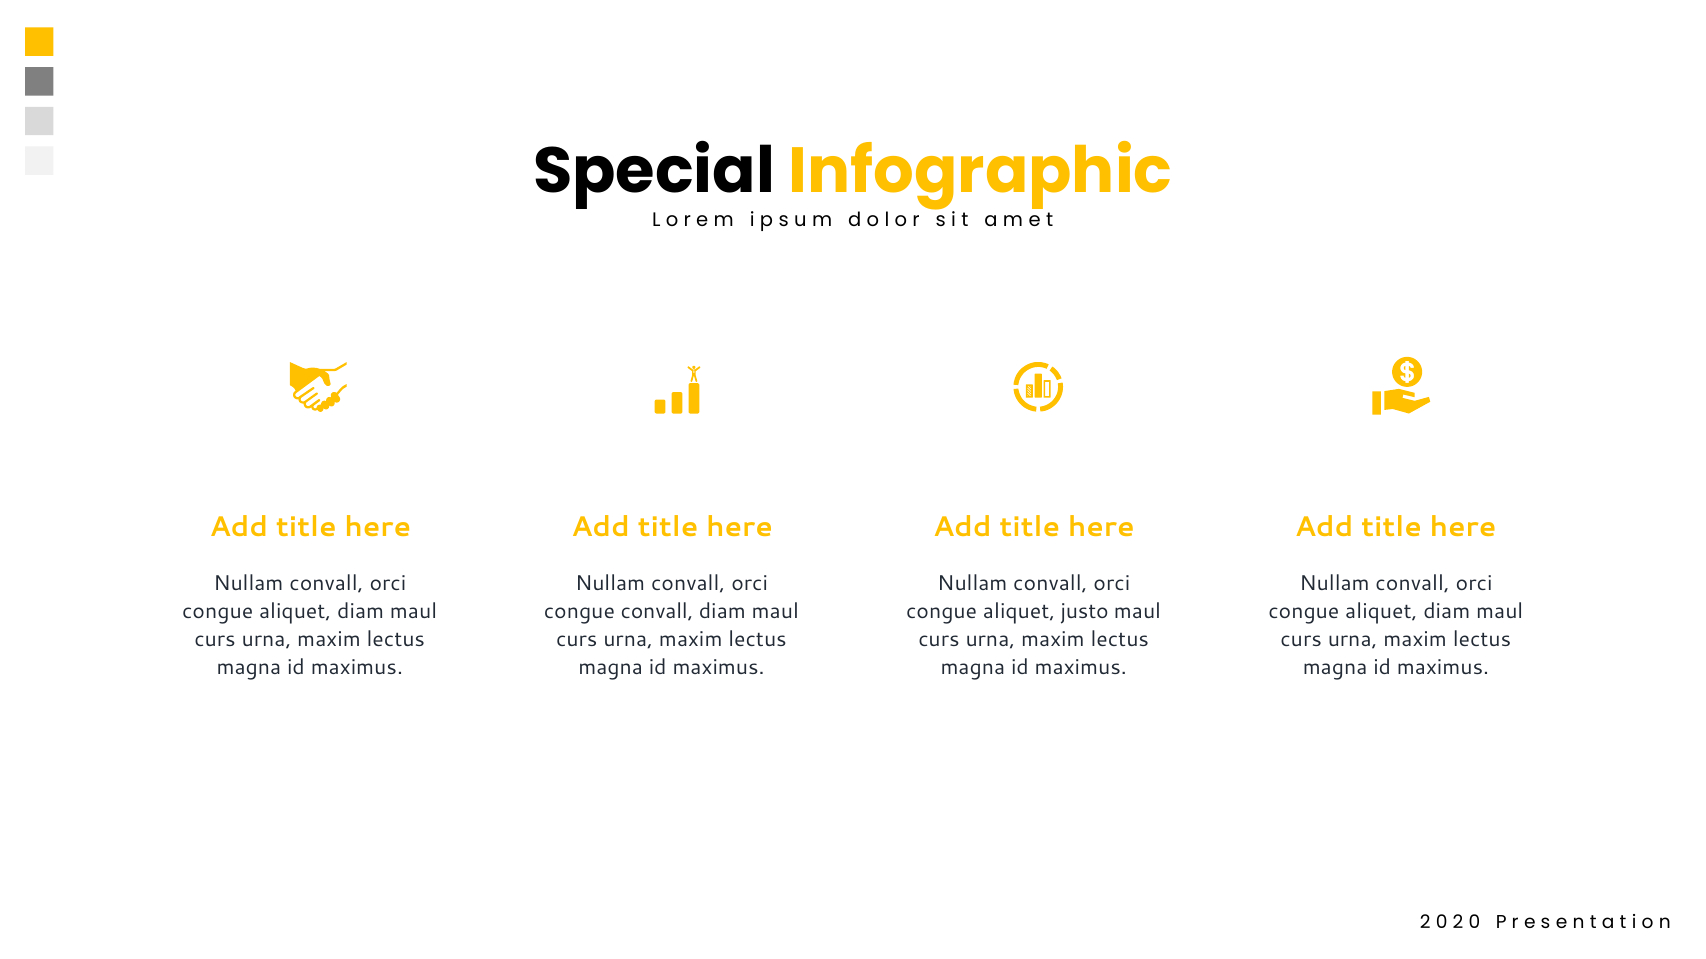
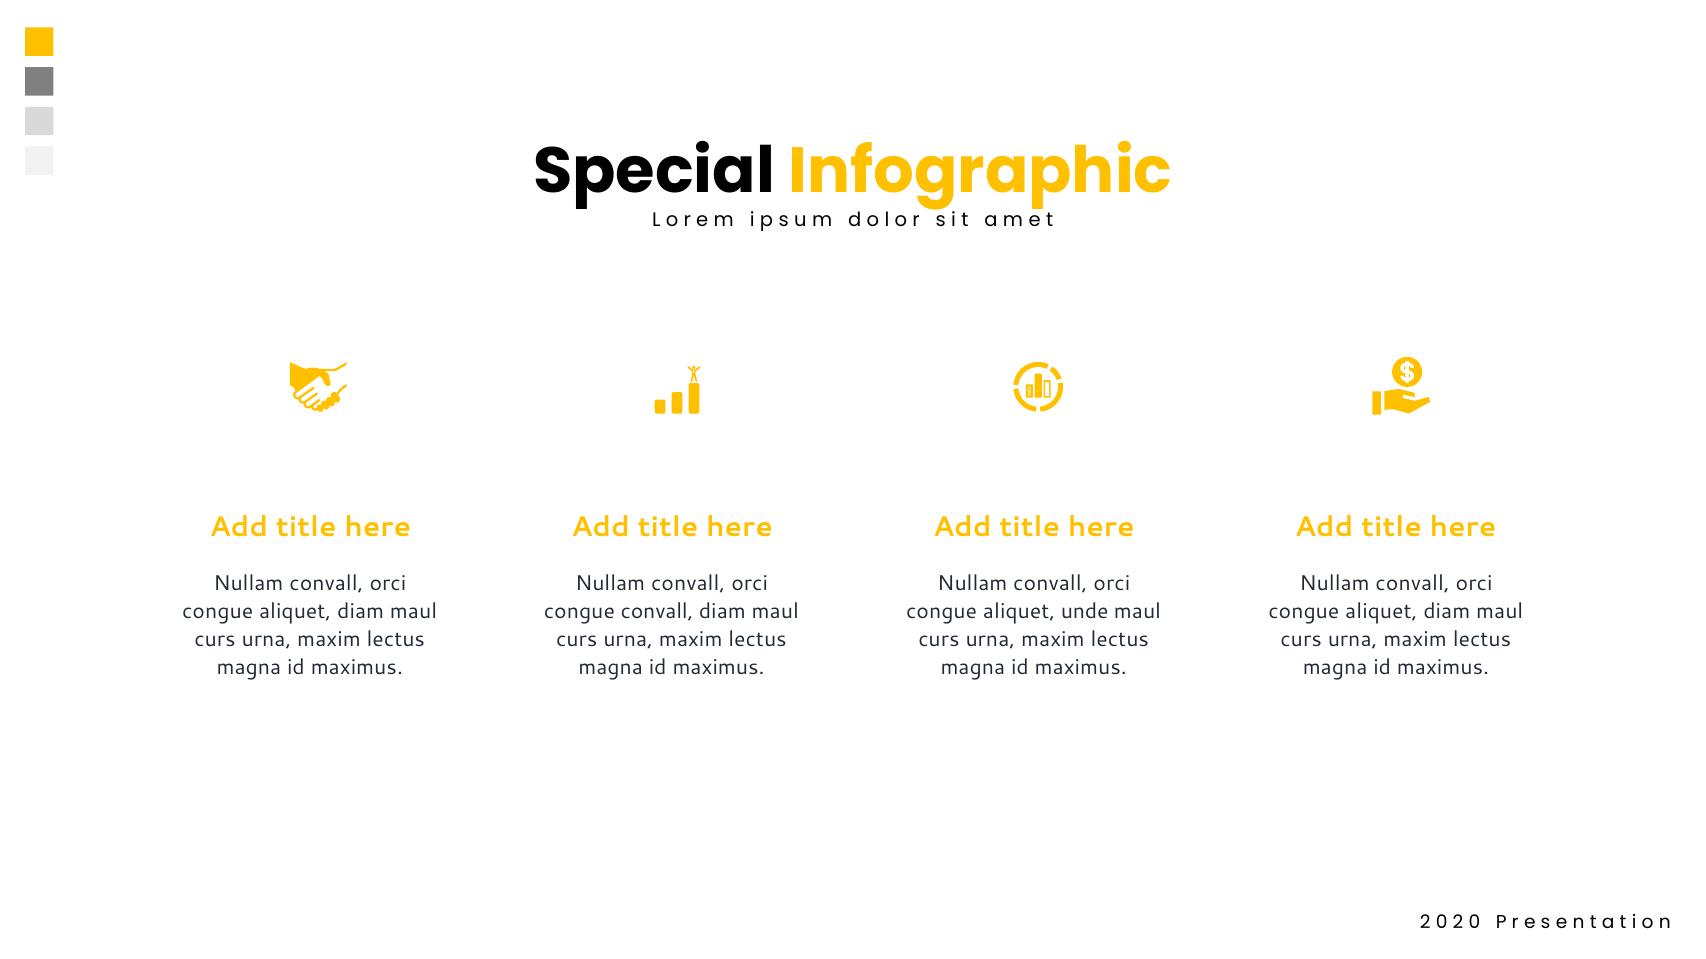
justo: justo -> unde (1085, 612)
